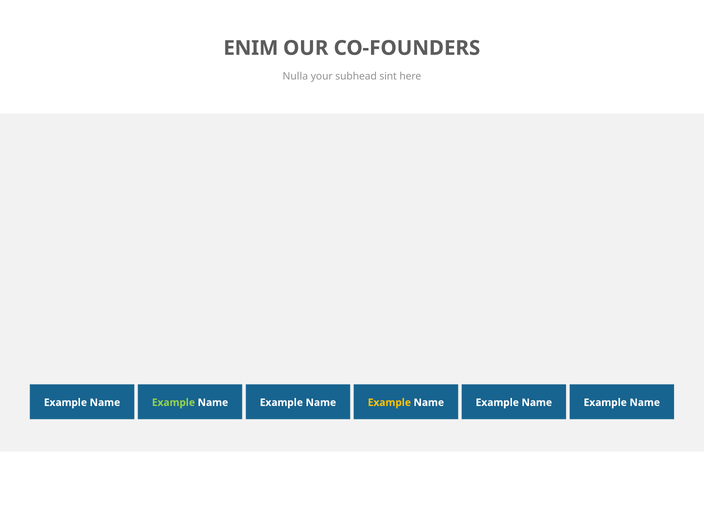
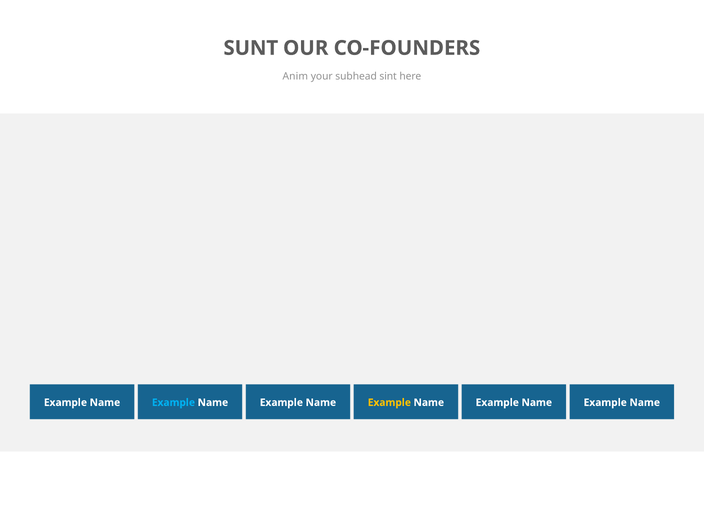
ENIM: ENIM -> SUNT (251, 48)
Nulla: Nulla -> Anim (295, 76)
Example colour: light green -> light blue (173, 403)
